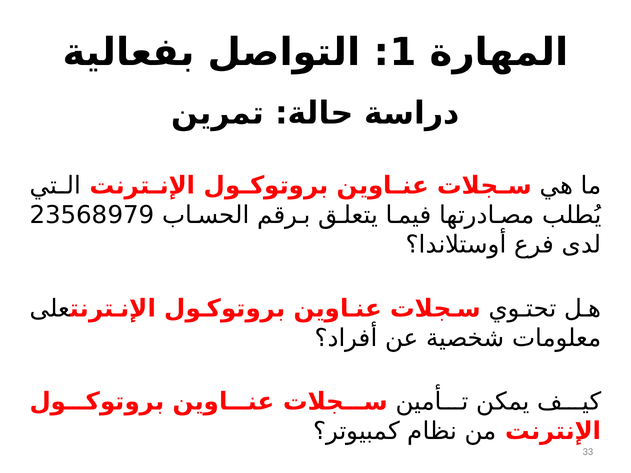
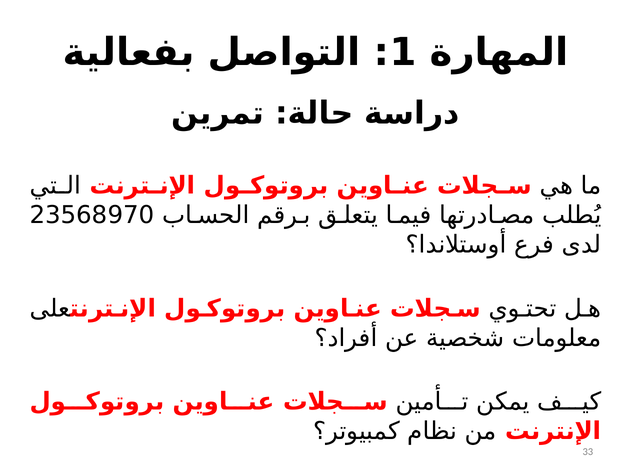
23568979: 23568979 -> 23568970 (92, 215)
